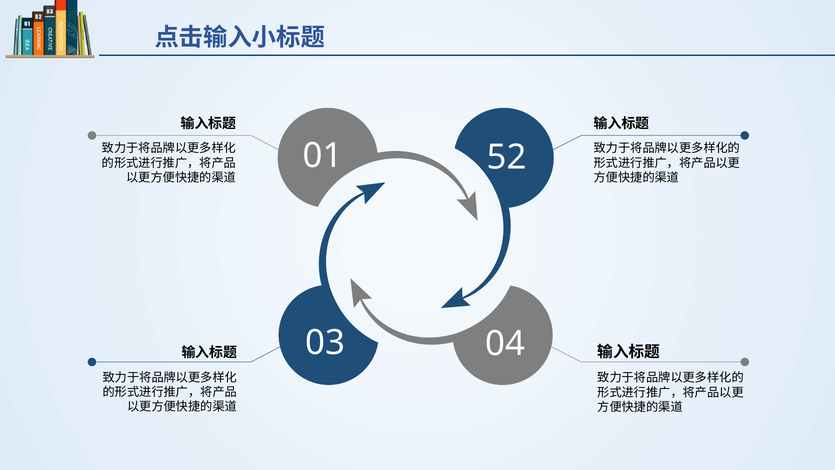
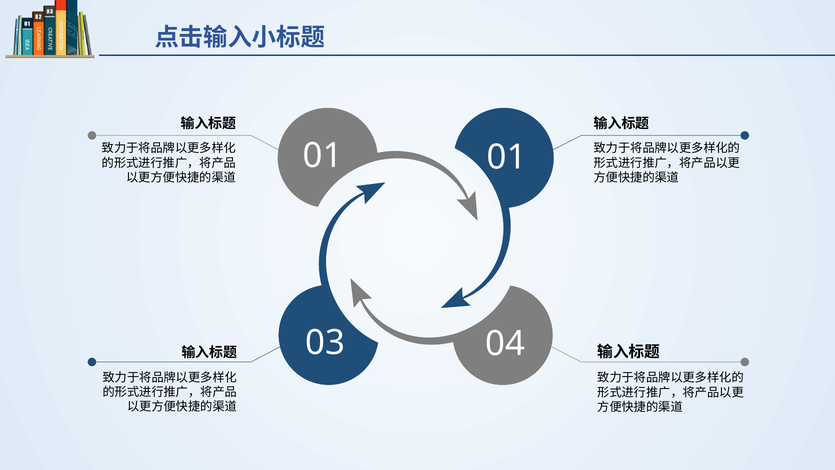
01 52: 52 -> 01 (507, 157)
